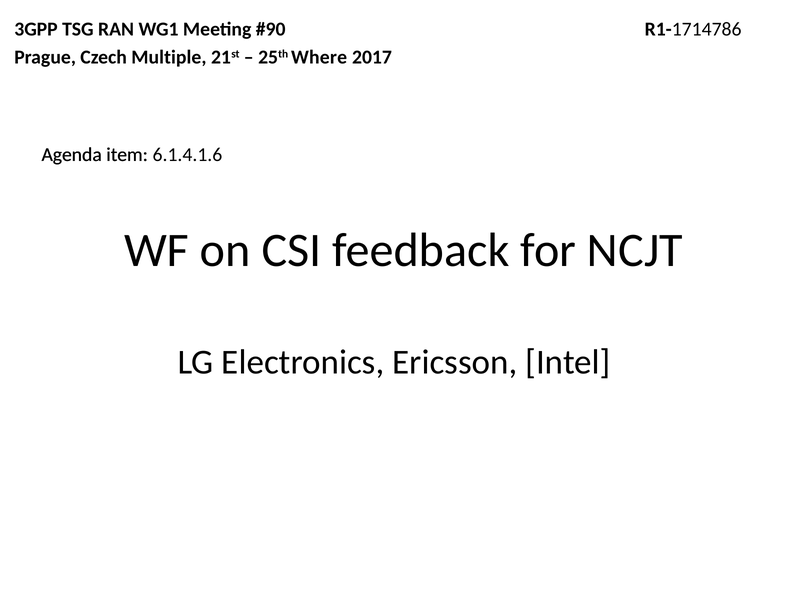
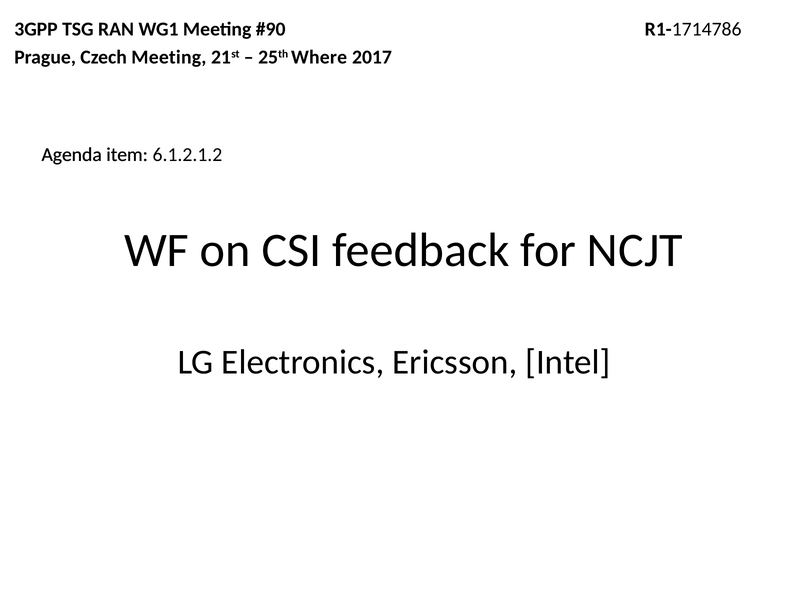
Czech Multiple: Multiple -> Meeting (169, 57)
6.1.4.1.6: 6.1.4.1.6 -> 6.1.2.1.2 (187, 155)
